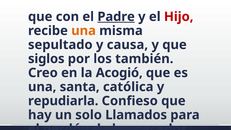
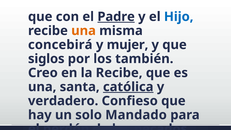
Hijo colour: red -> blue (179, 17)
sepultado: sepultado -> concebirá (60, 45)
causa: causa -> mujer (127, 45)
la Acogió: Acogió -> Recibe (119, 73)
católica underline: none -> present (128, 87)
repudiarla: repudiarla -> verdadero (63, 101)
Llamados: Llamados -> Mandado (136, 115)
